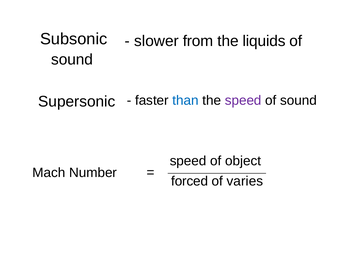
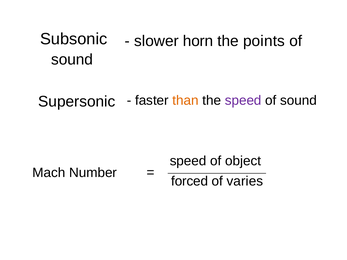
from: from -> horn (198, 41)
liquids: liquids -> points (264, 41)
than colour: blue -> orange (186, 100)
